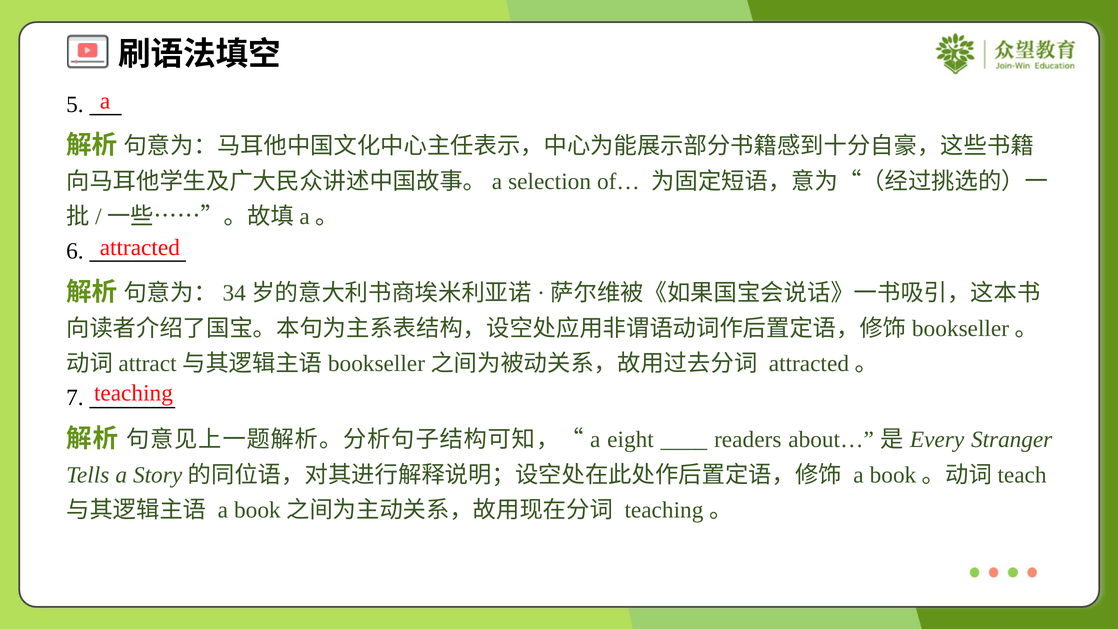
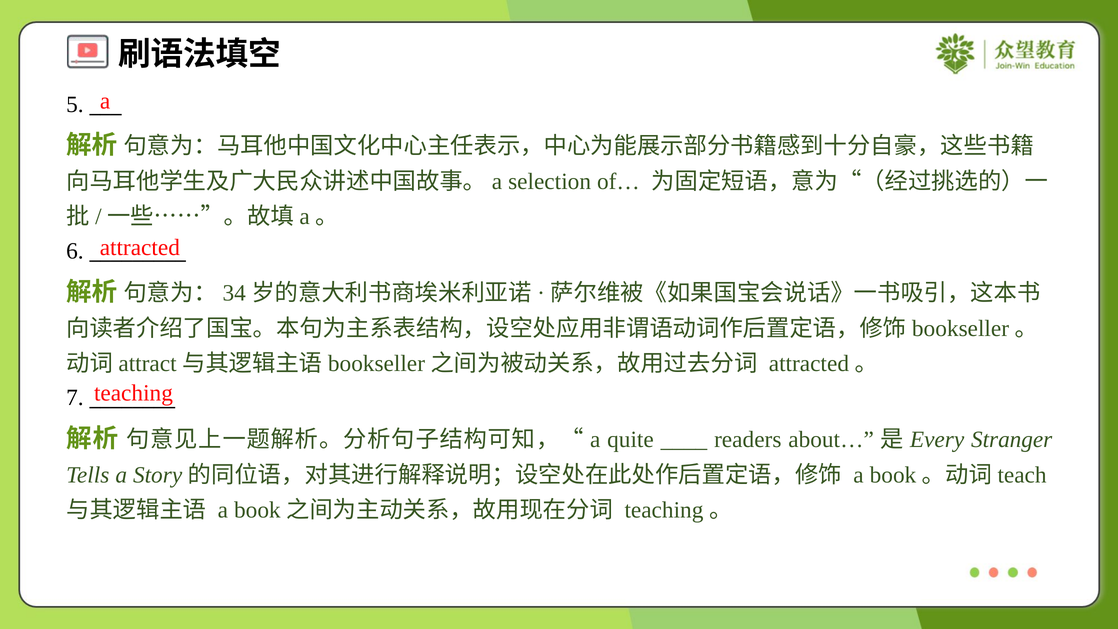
eight: eight -> quite (630, 440)
